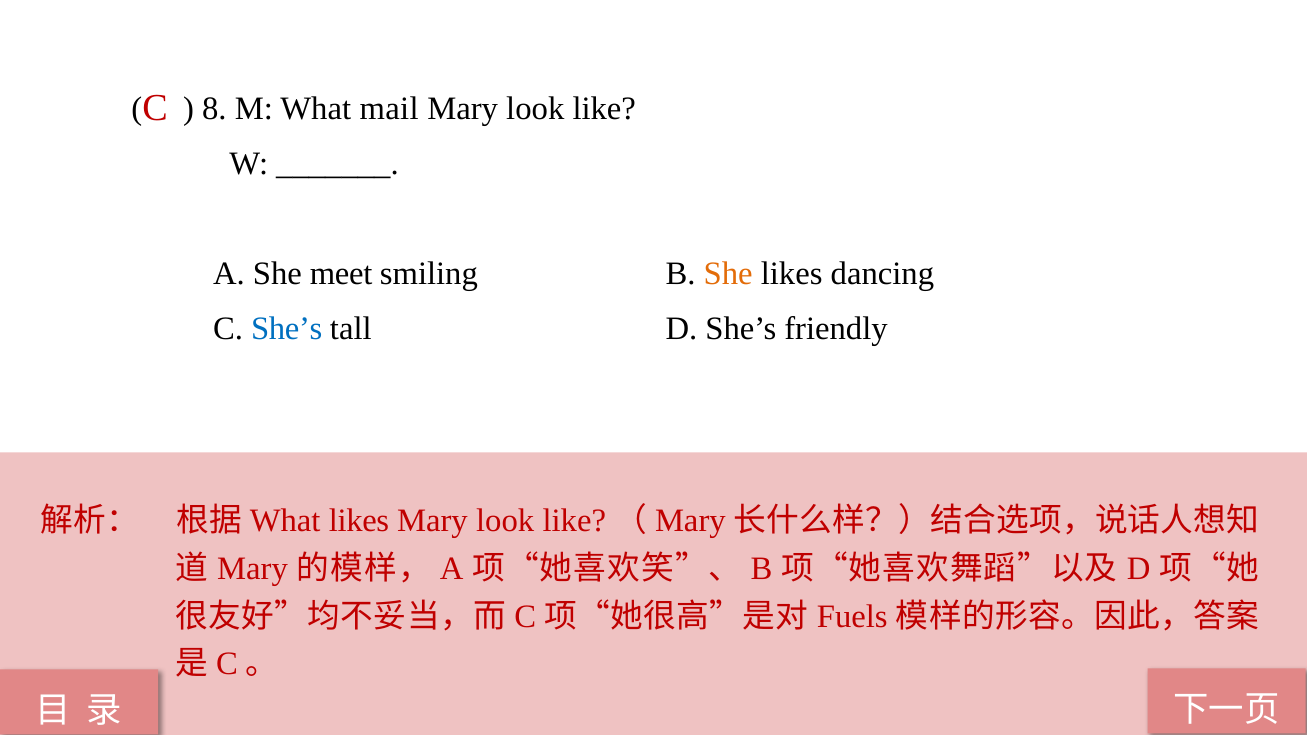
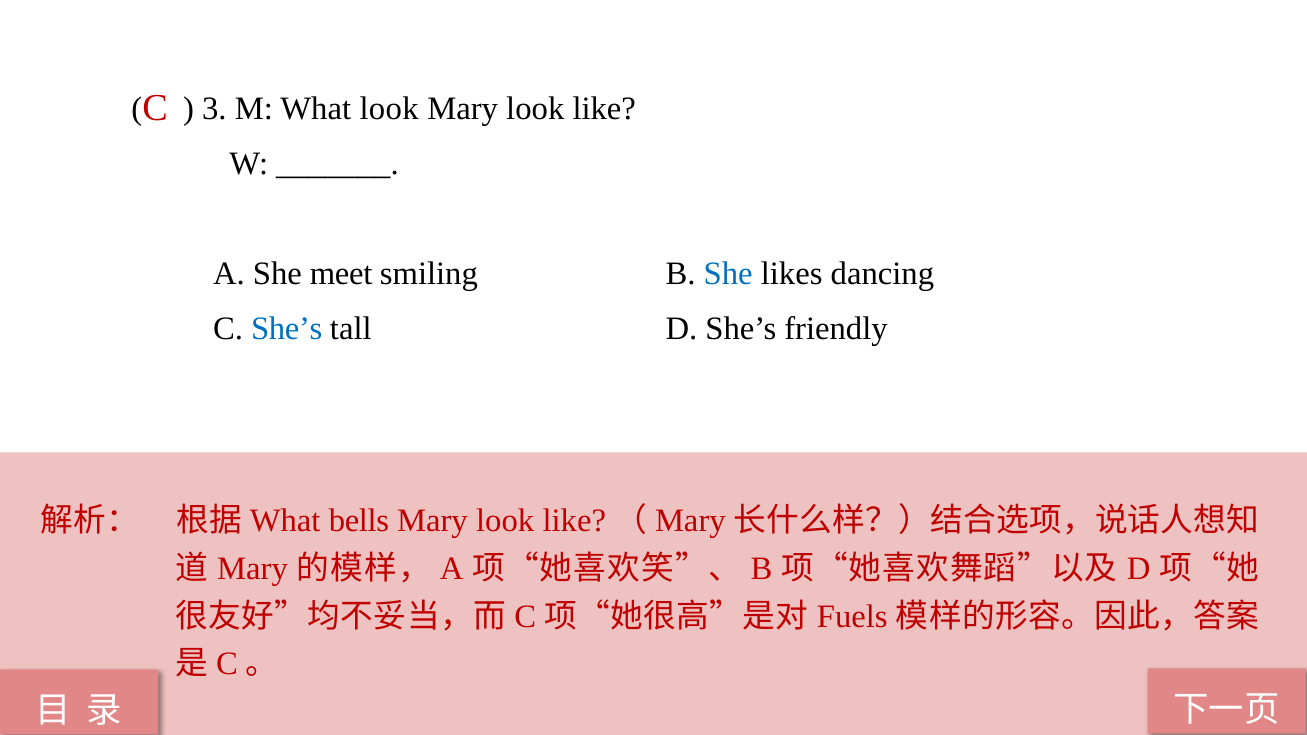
8: 8 -> 3 (214, 109)
What mail: mail -> look (389, 109)
She colour: orange -> blue (728, 274)
likes: likes -> bells (359, 521)
